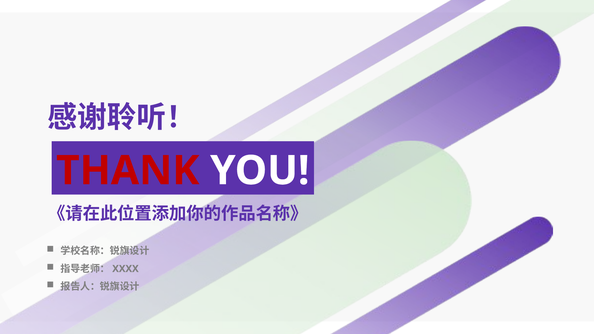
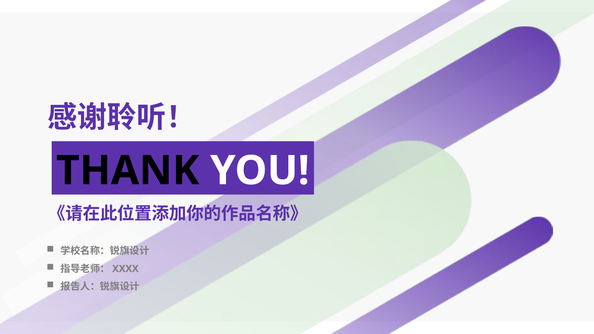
THANK colour: red -> black (128, 171)
